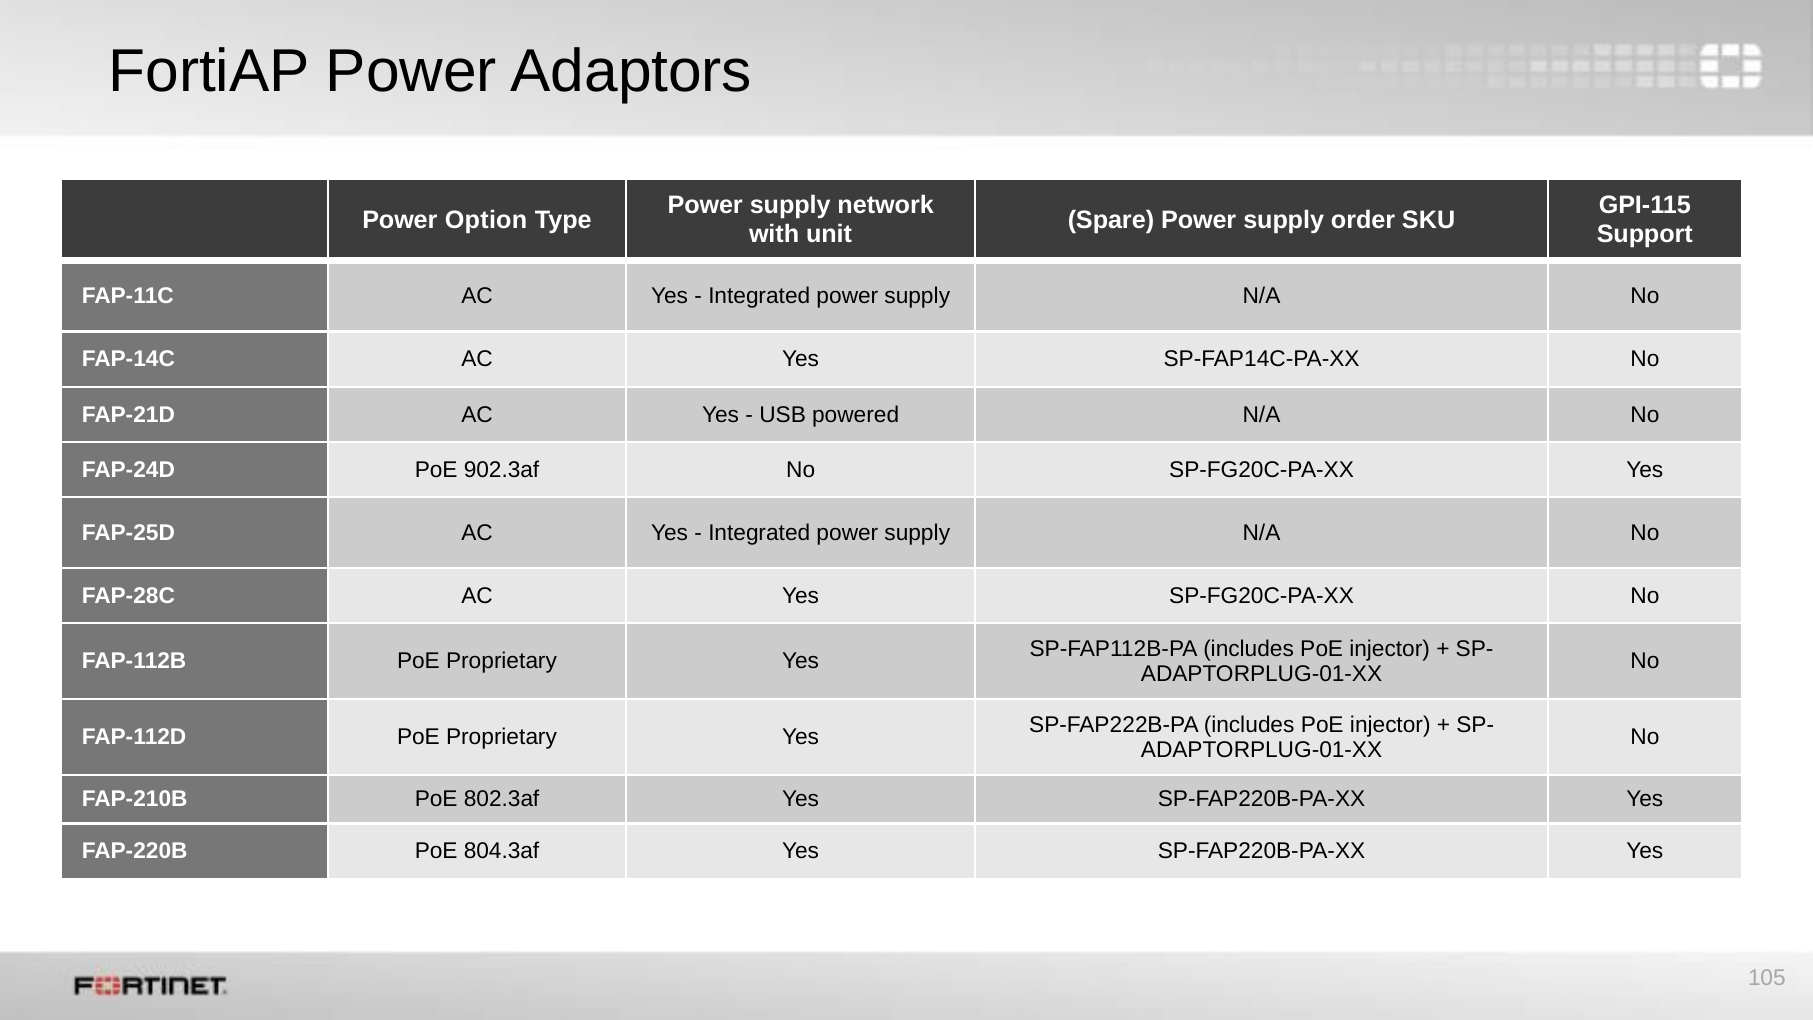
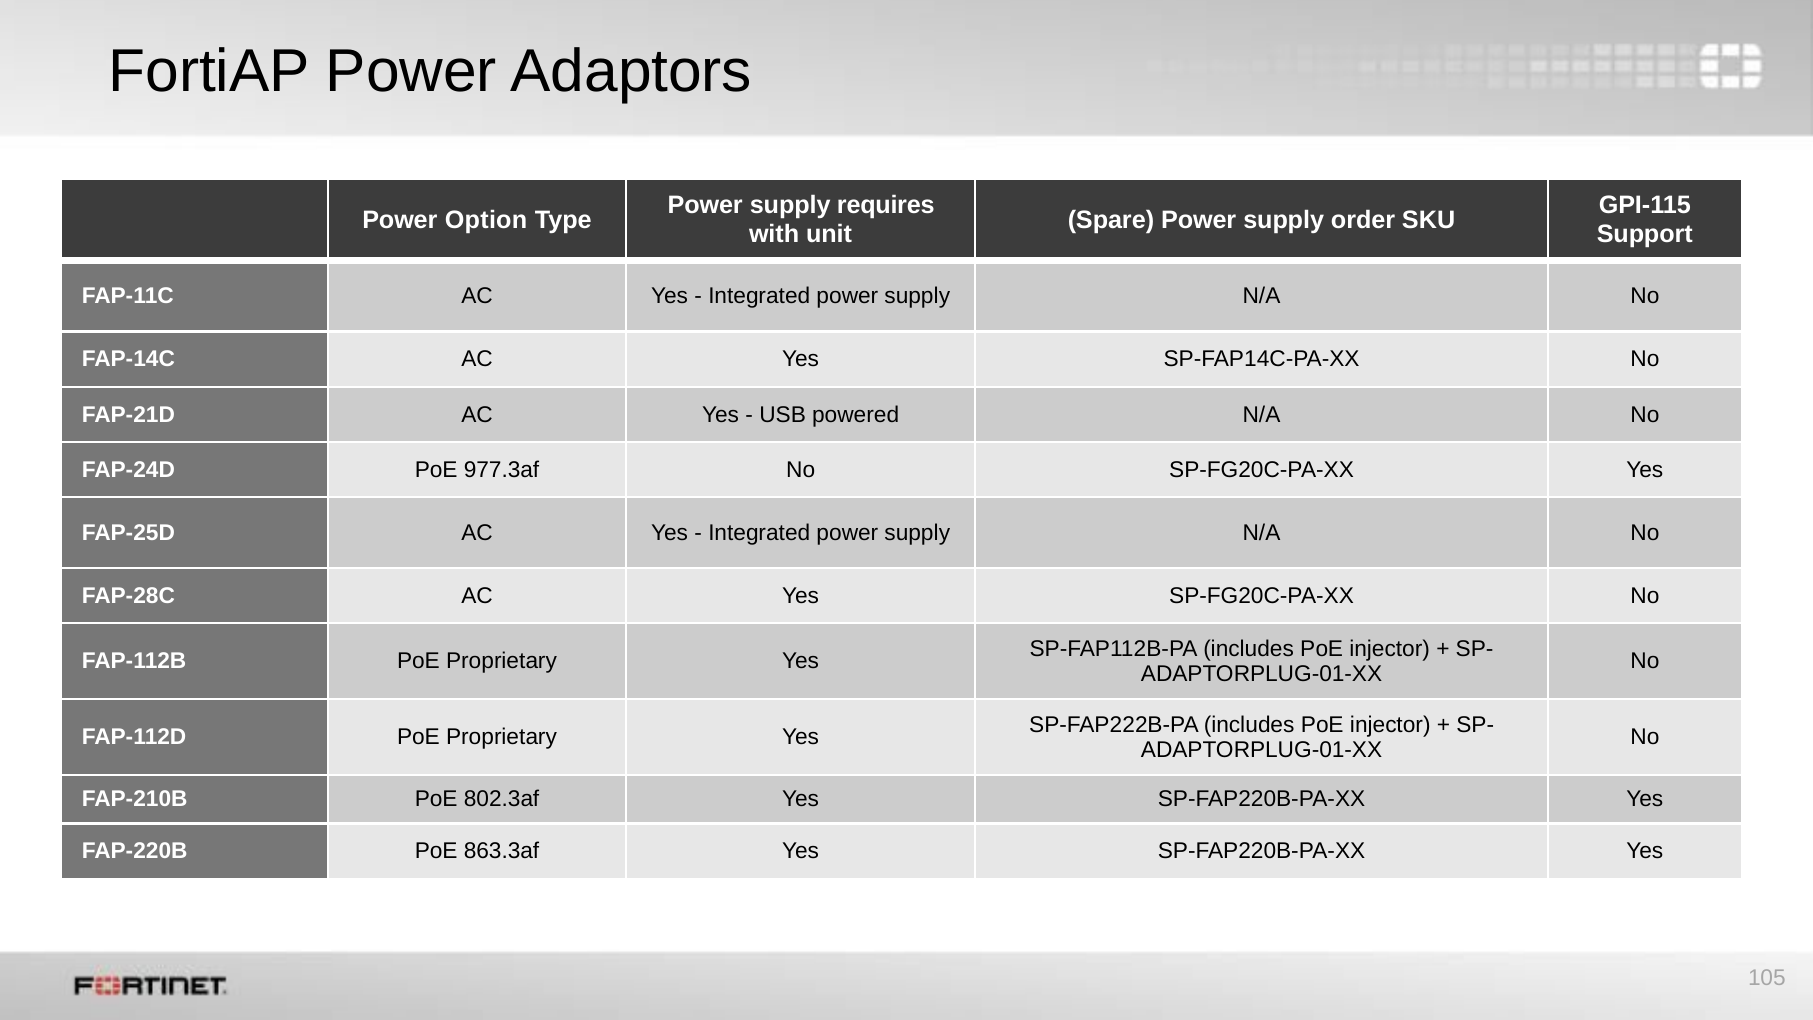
network: network -> requires (886, 206)
902.3af: 902.3af -> 977.3af (502, 470)
804.3af: 804.3af -> 863.3af (502, 851)
